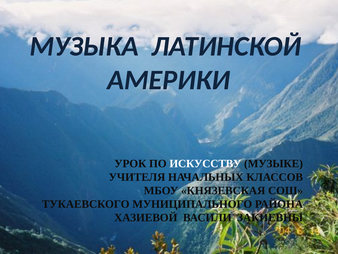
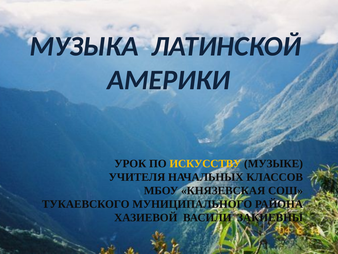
ИСКУССТВУ colour: white -> yellow (205, 163)
